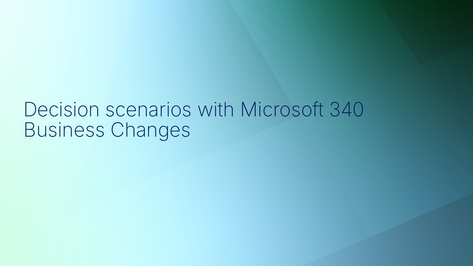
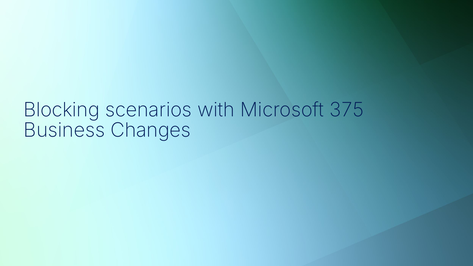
Decision: Decision -> Blocking (62, 110)
340: 340 -> 375 (347, 110)
